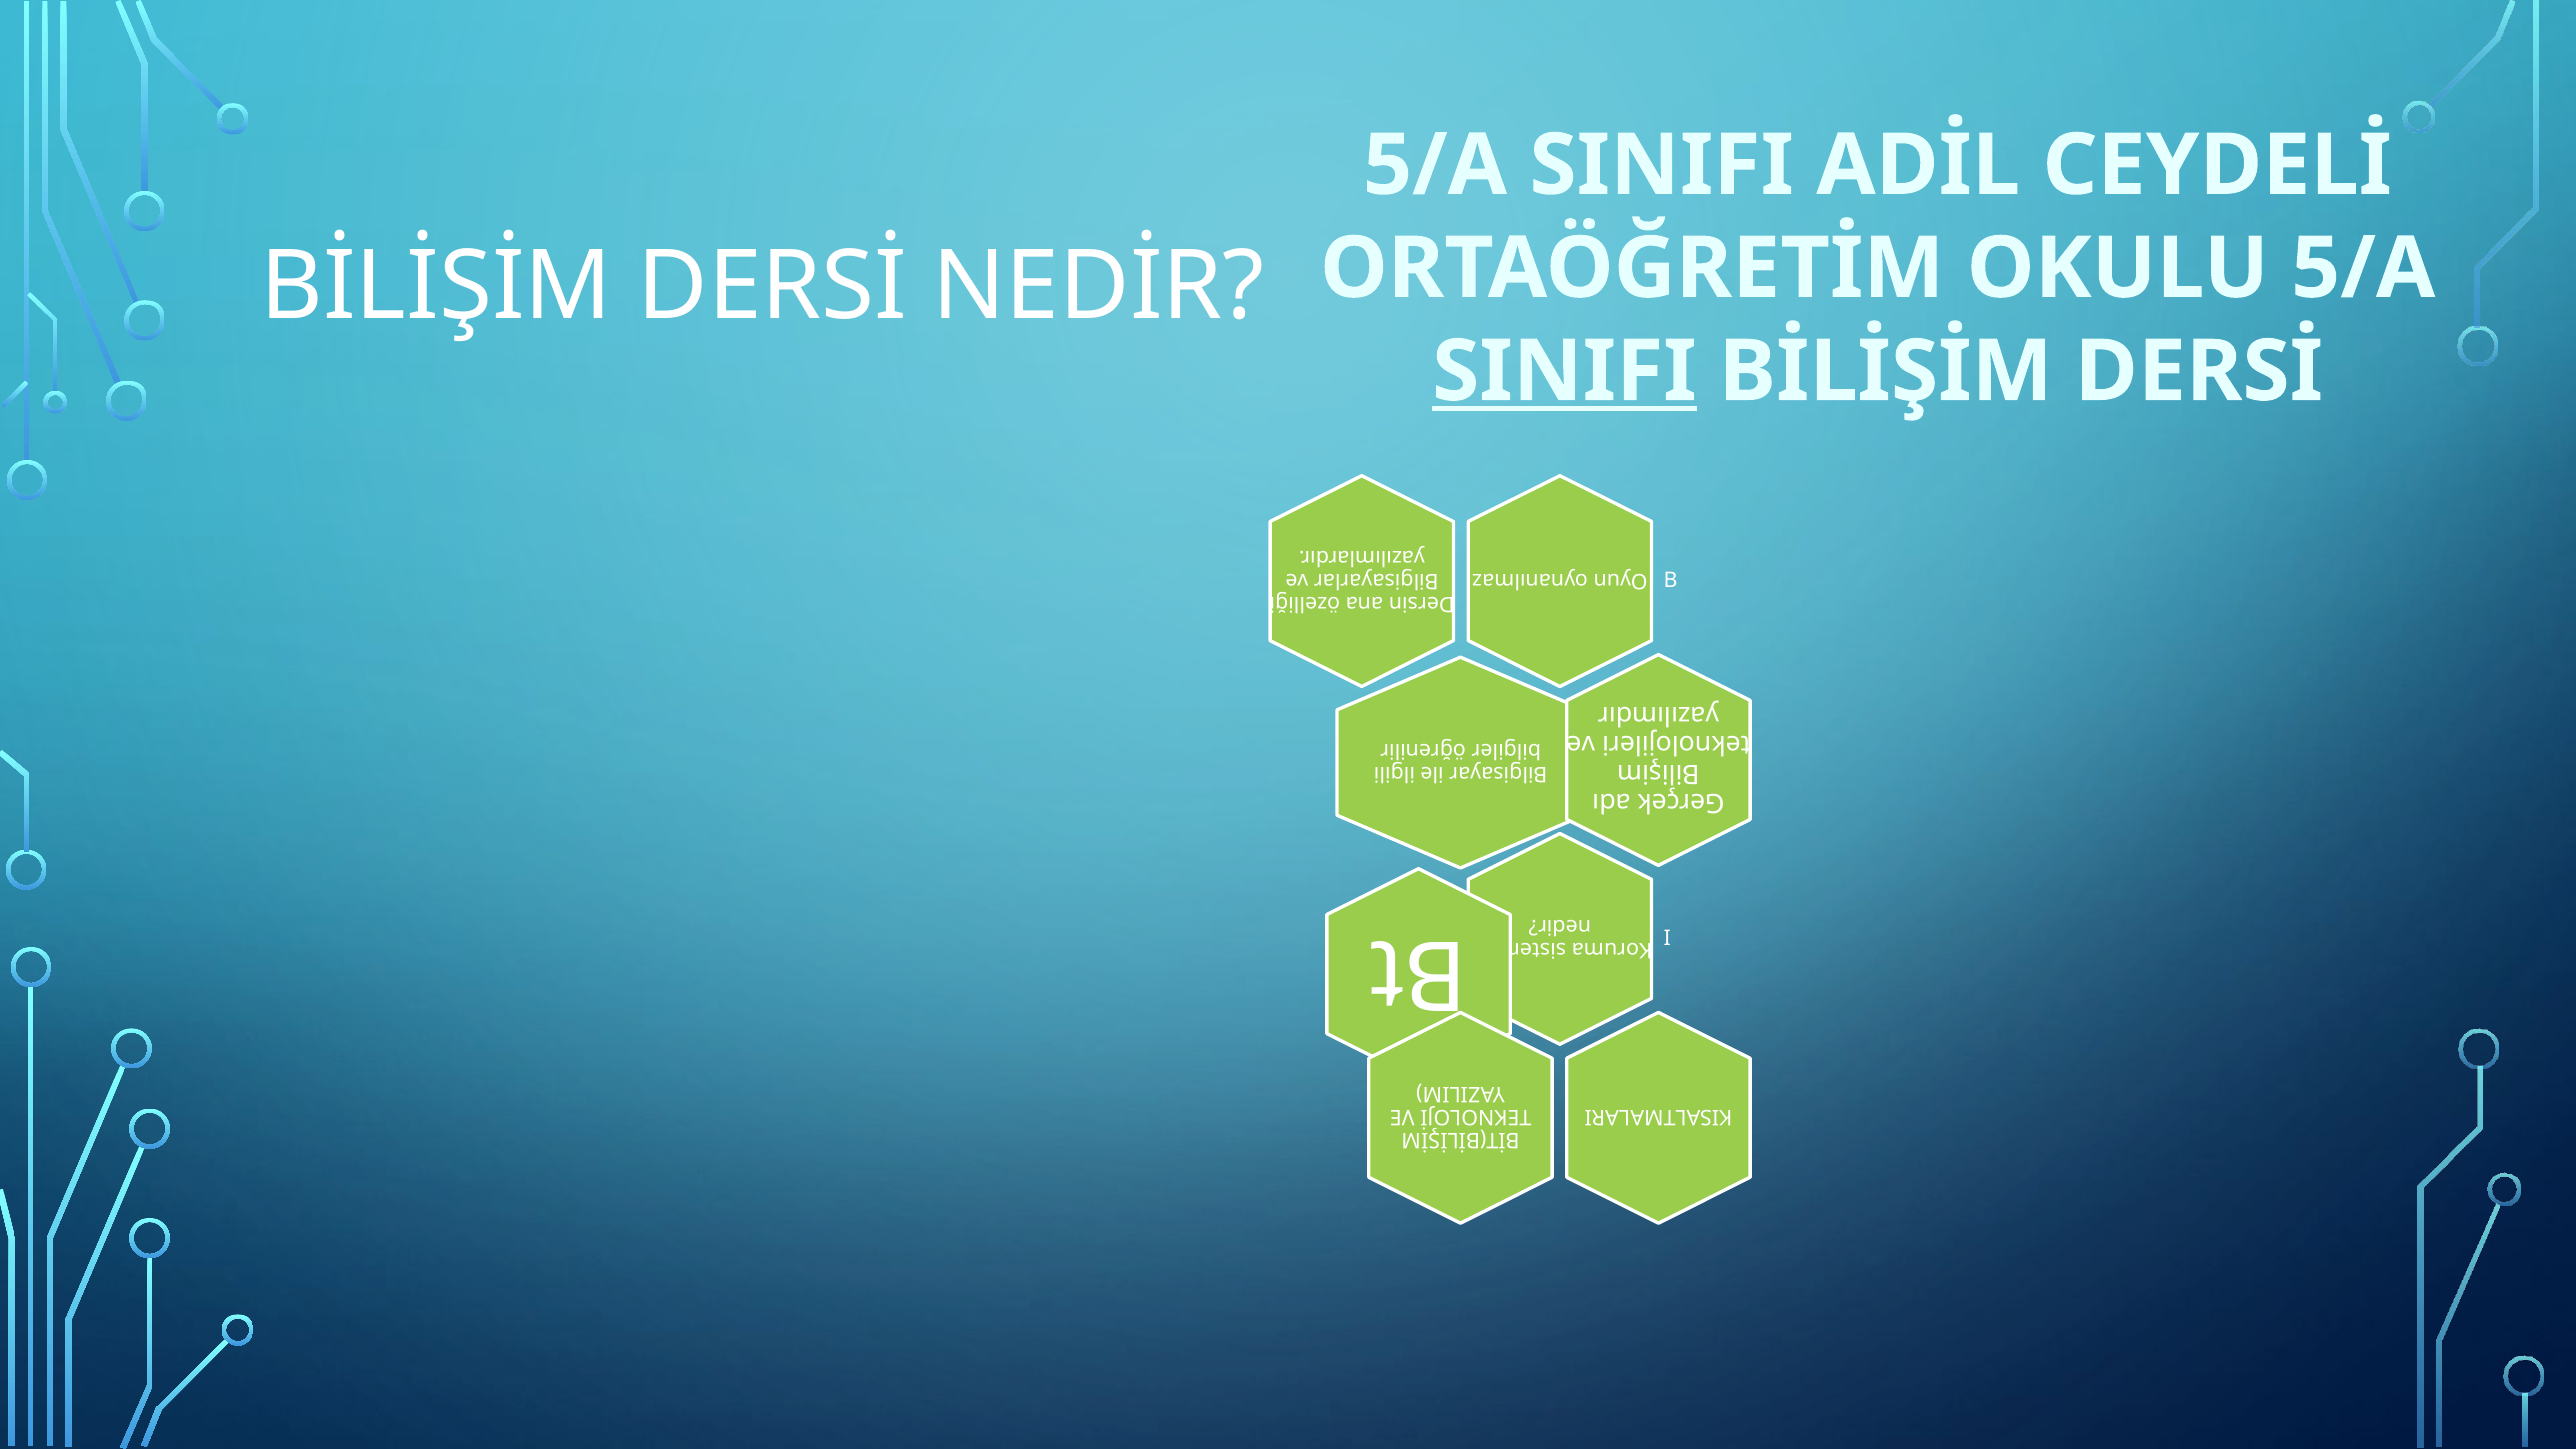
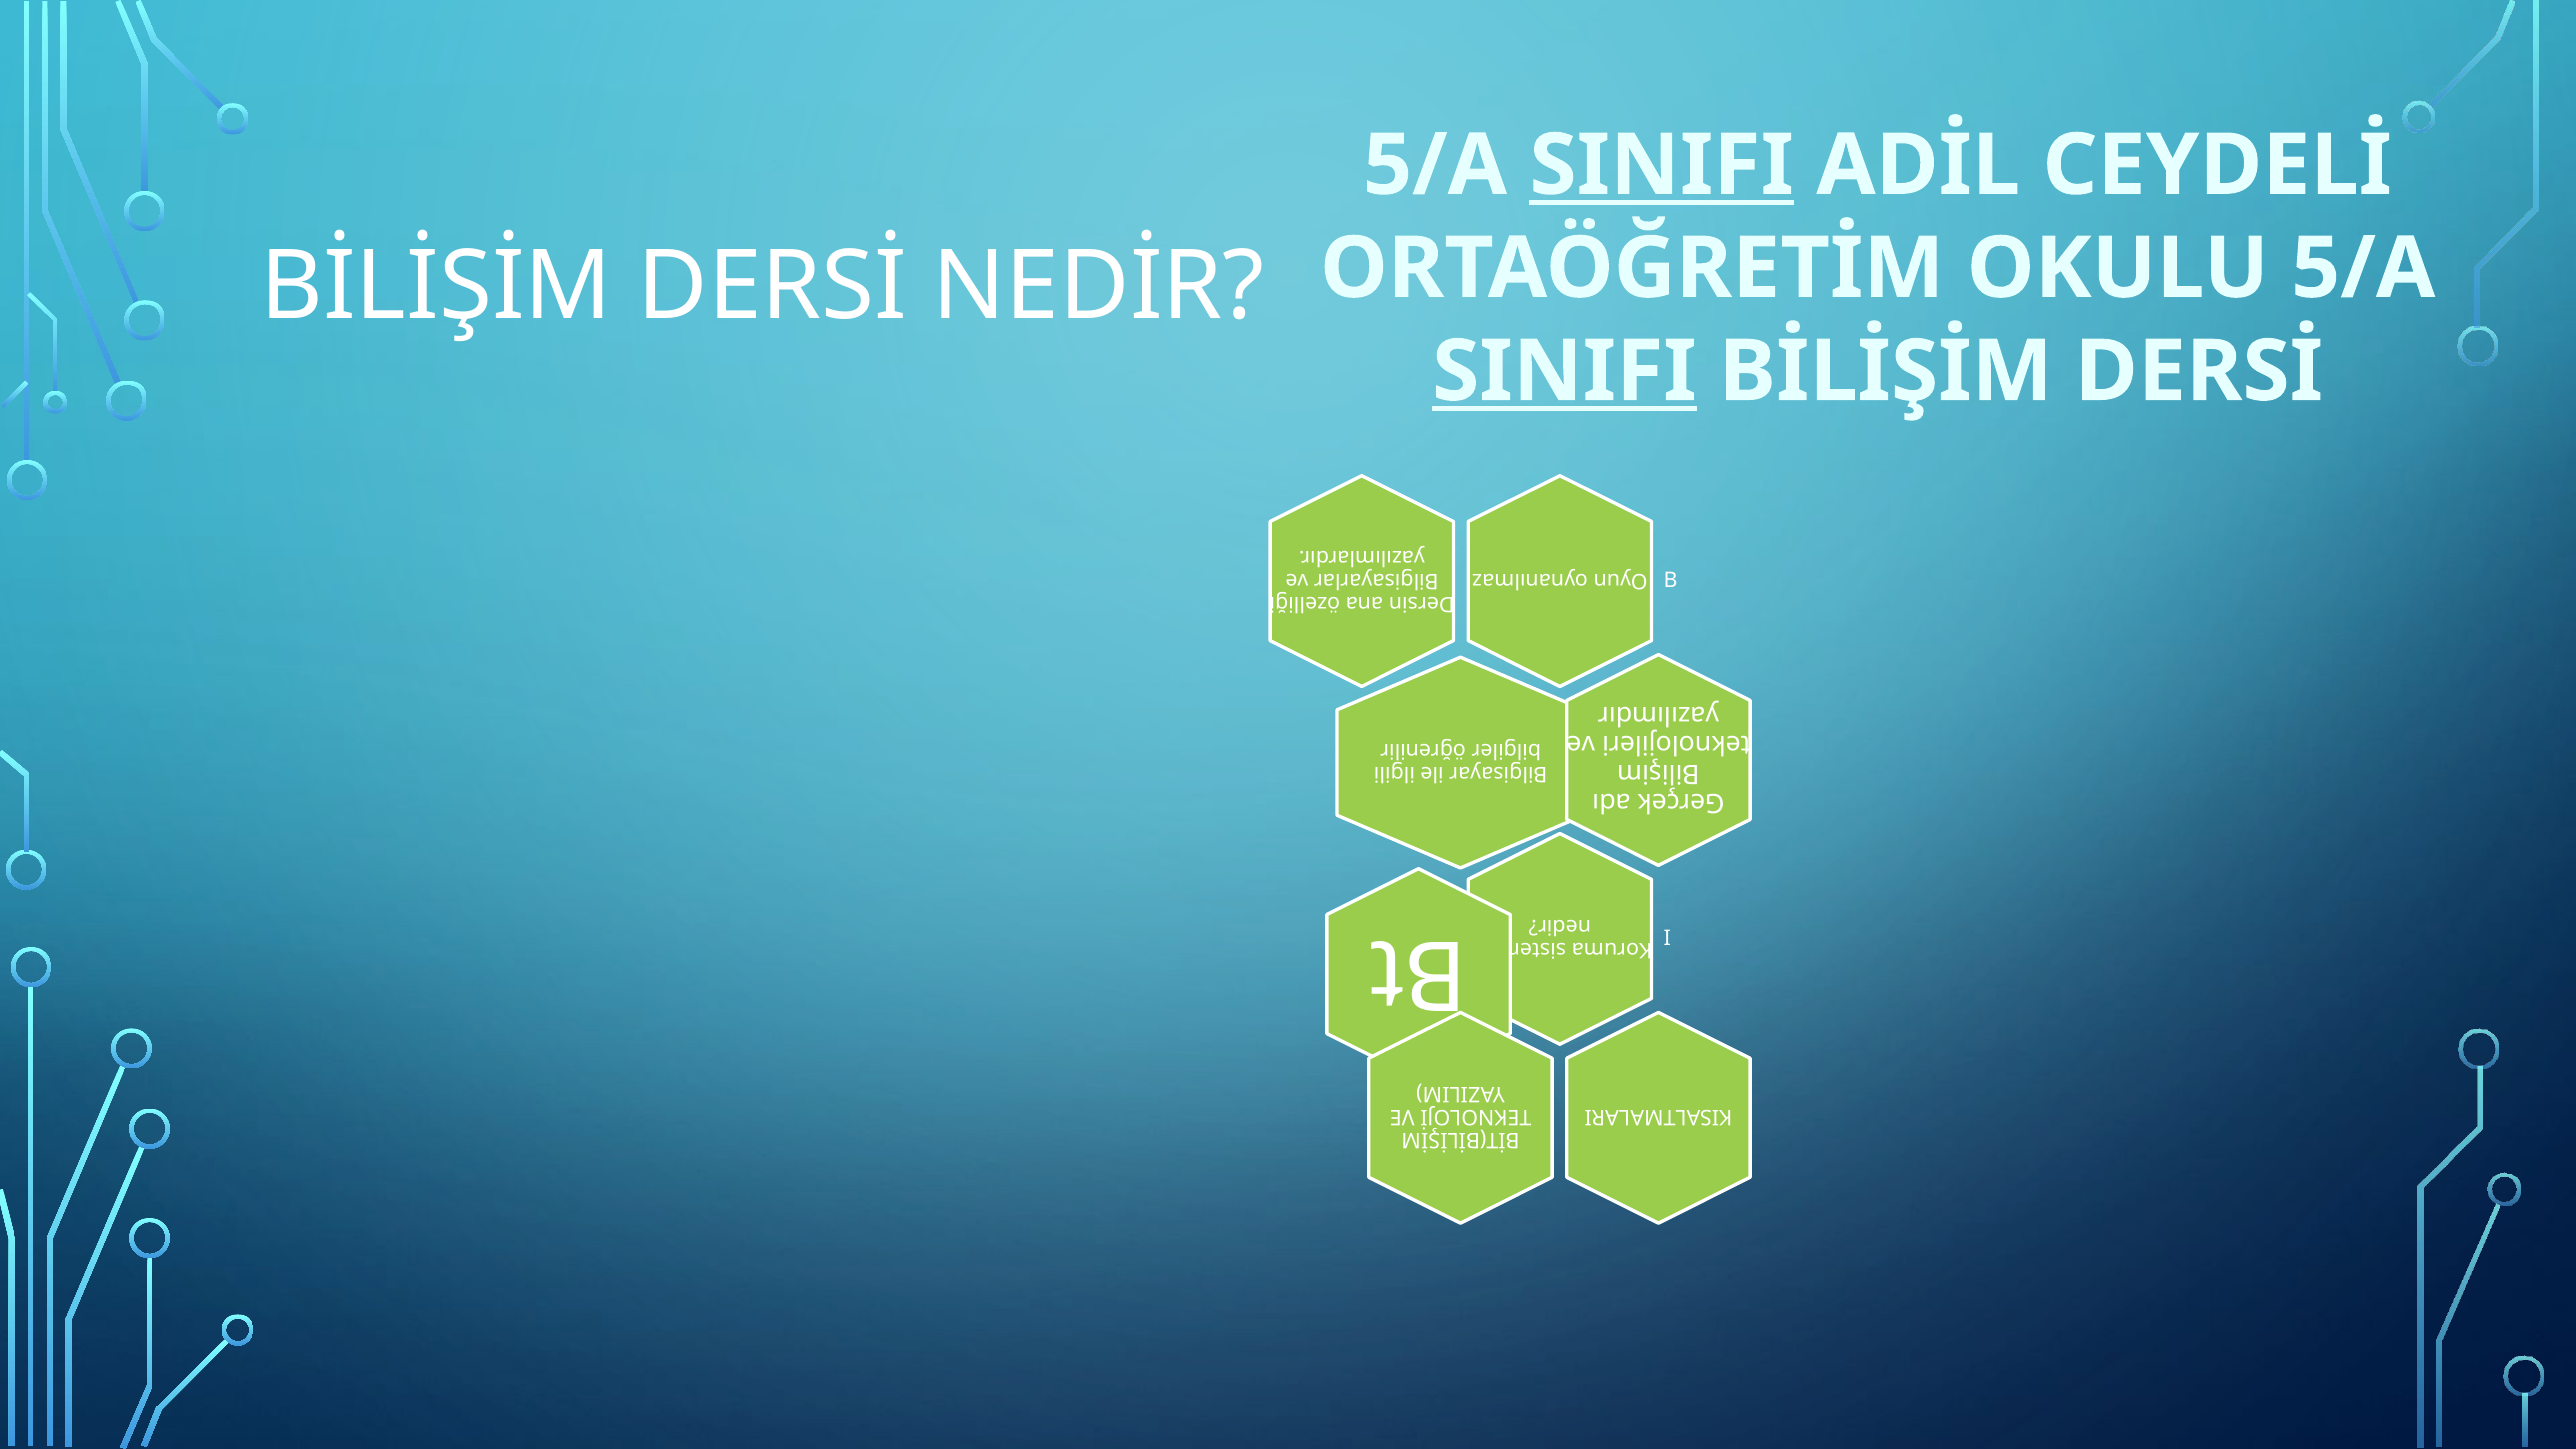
SINIFI underline: none -> present (1662, 166)
